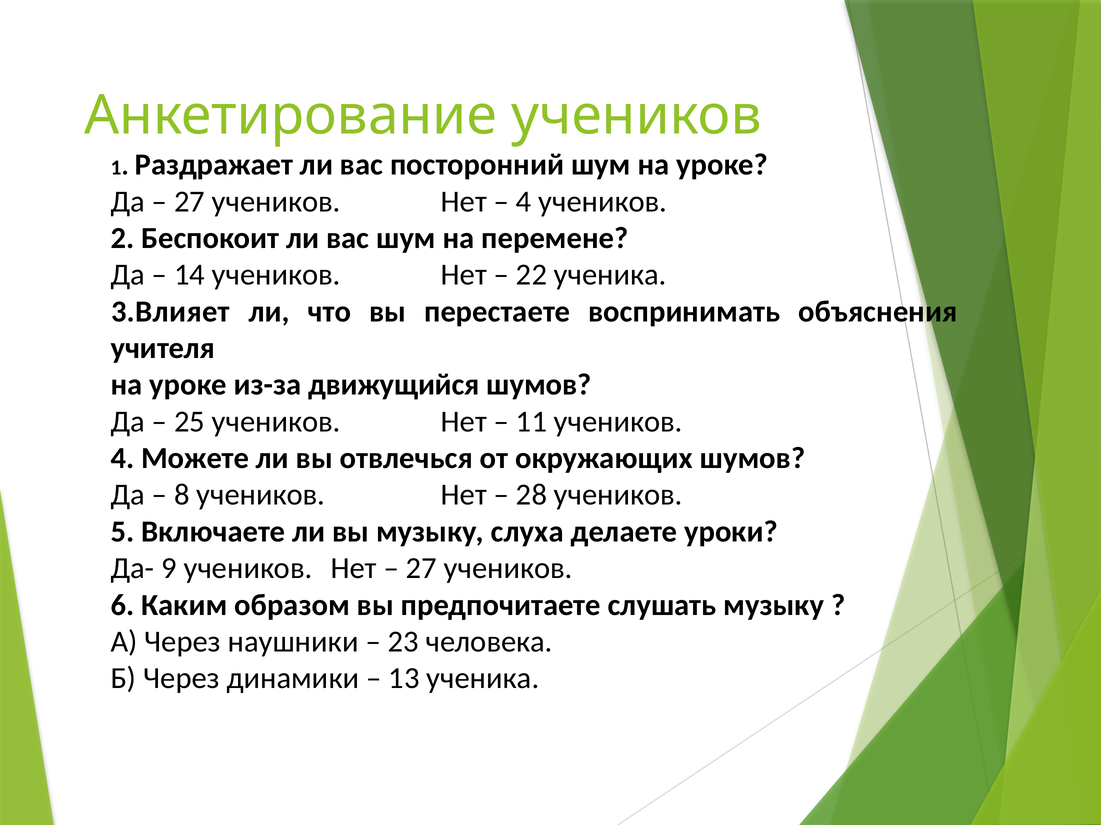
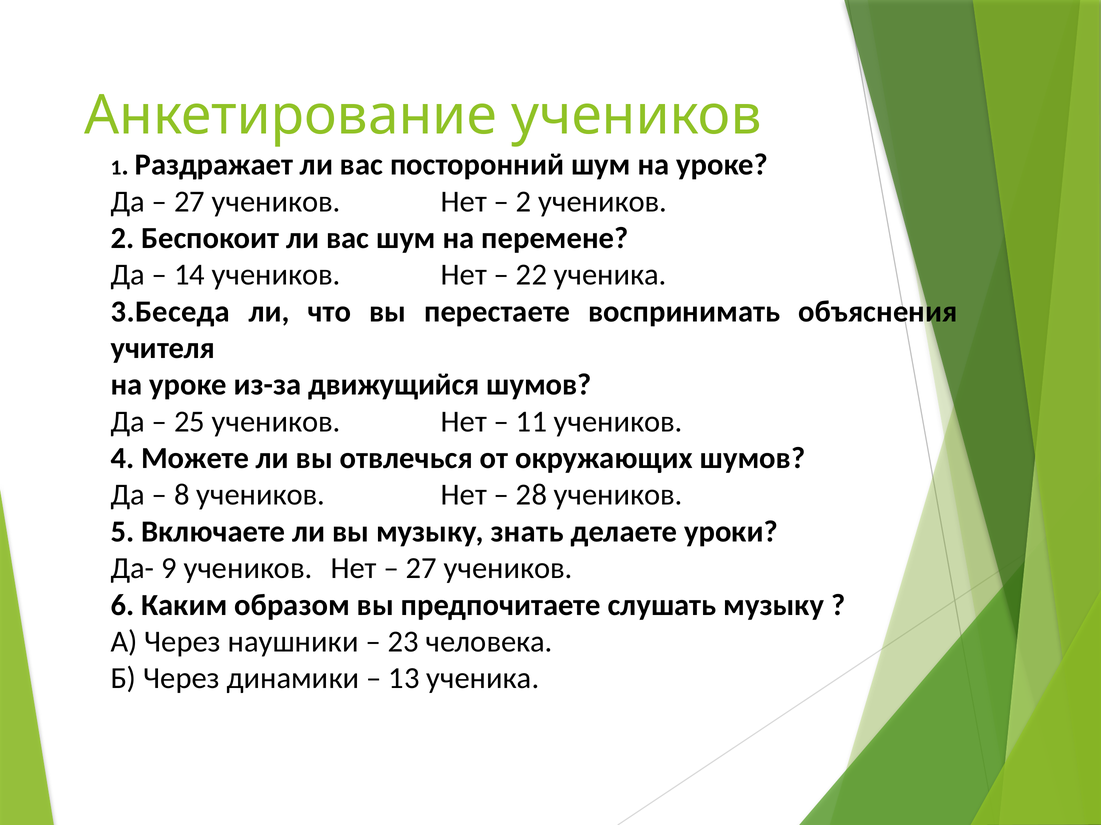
4: 4 -> 2 (524, 202)
3.Влияет: 3.Влияет -> 3.Беседа (170, 312)
слуха: слуха -> знать (527, 532)
